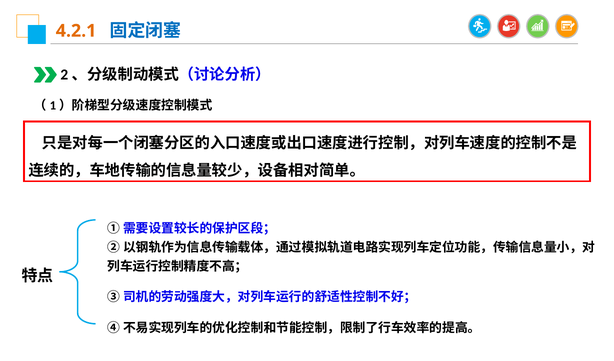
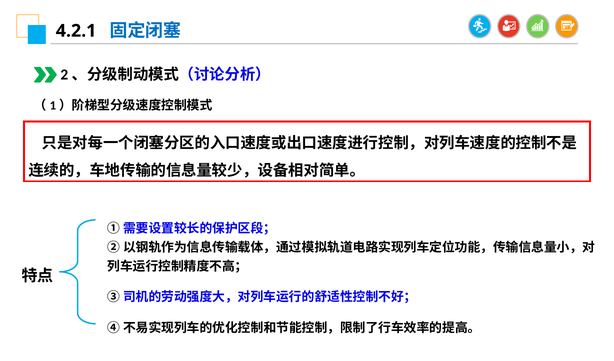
4.2.1 colour: orange -> black (76, 31)
